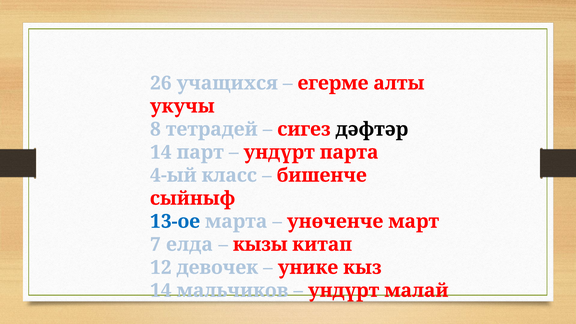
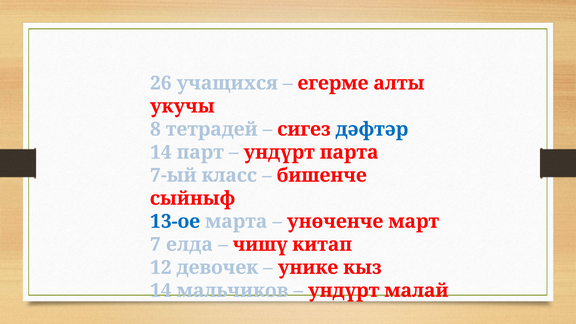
дәфтәр colour: black -> blue (372, 129)
4-ый: 4-ый -> 7-ый (173, 175)
кызы: кызы -> чишү (260, 244)
